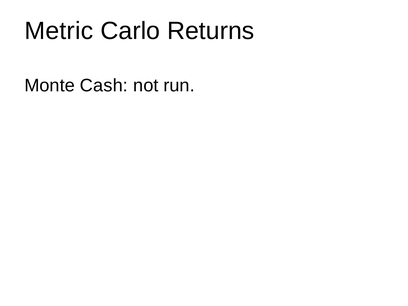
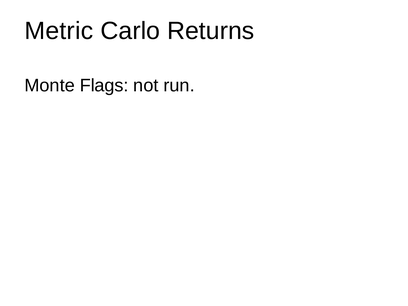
Cash: Cash -> Flags (104, 86)
